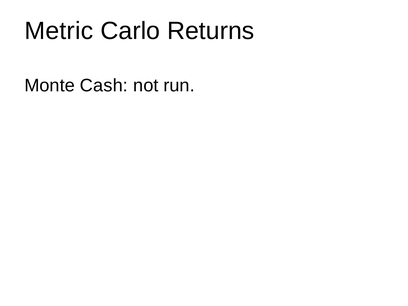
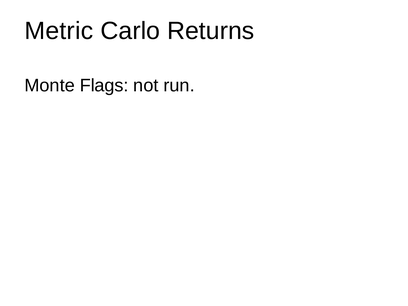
Cash: Cash -> Flags (104, 86)
